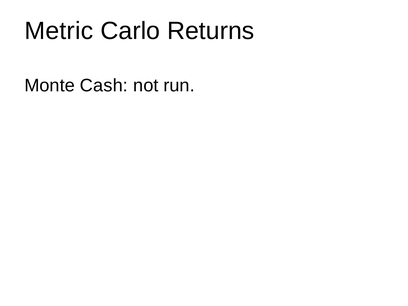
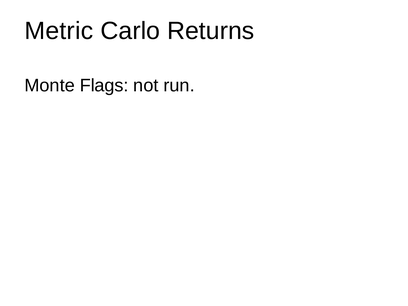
Cash: Cash -> Flags (104, 86)
